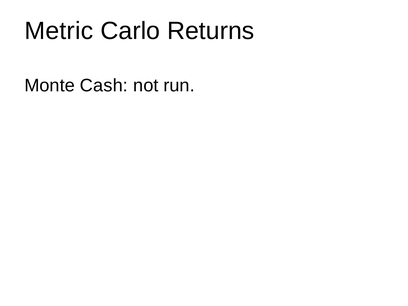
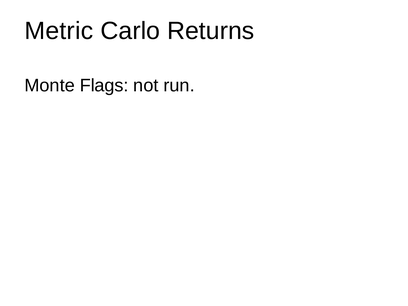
Cash: Cash -> Flags (104, 86)
